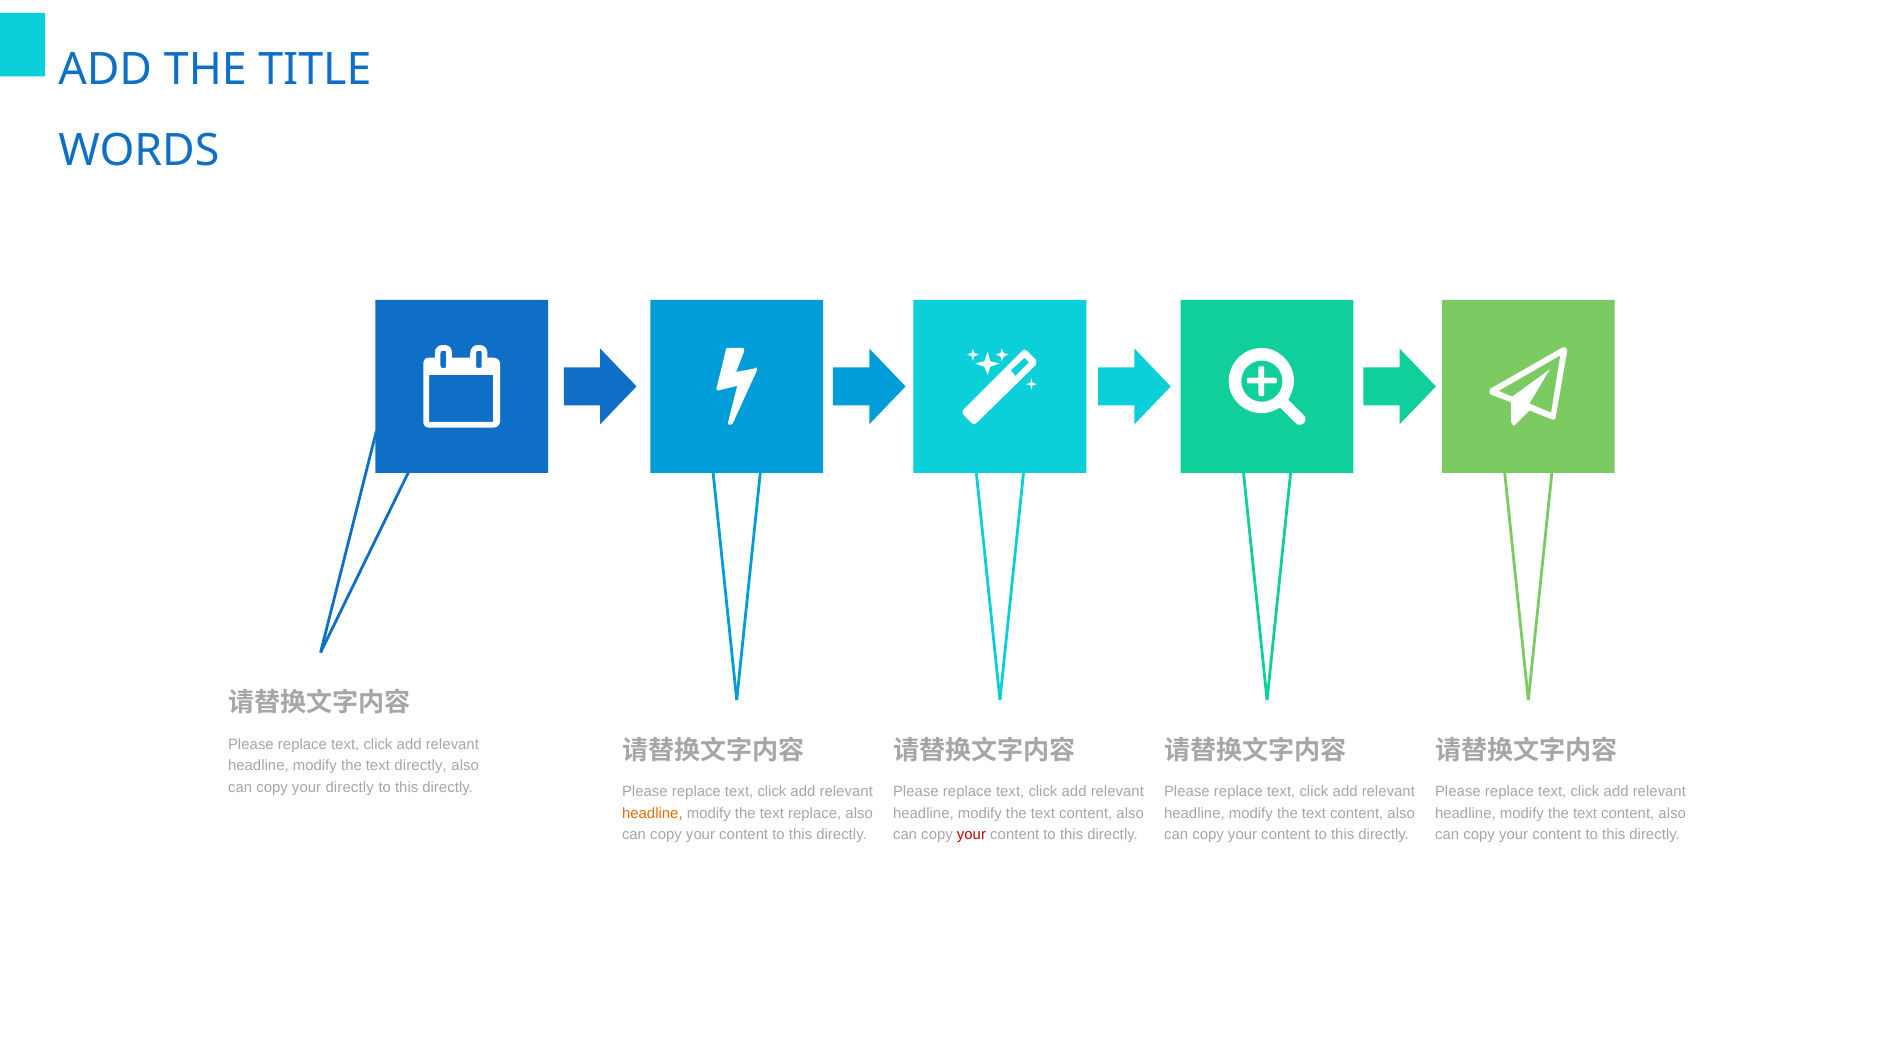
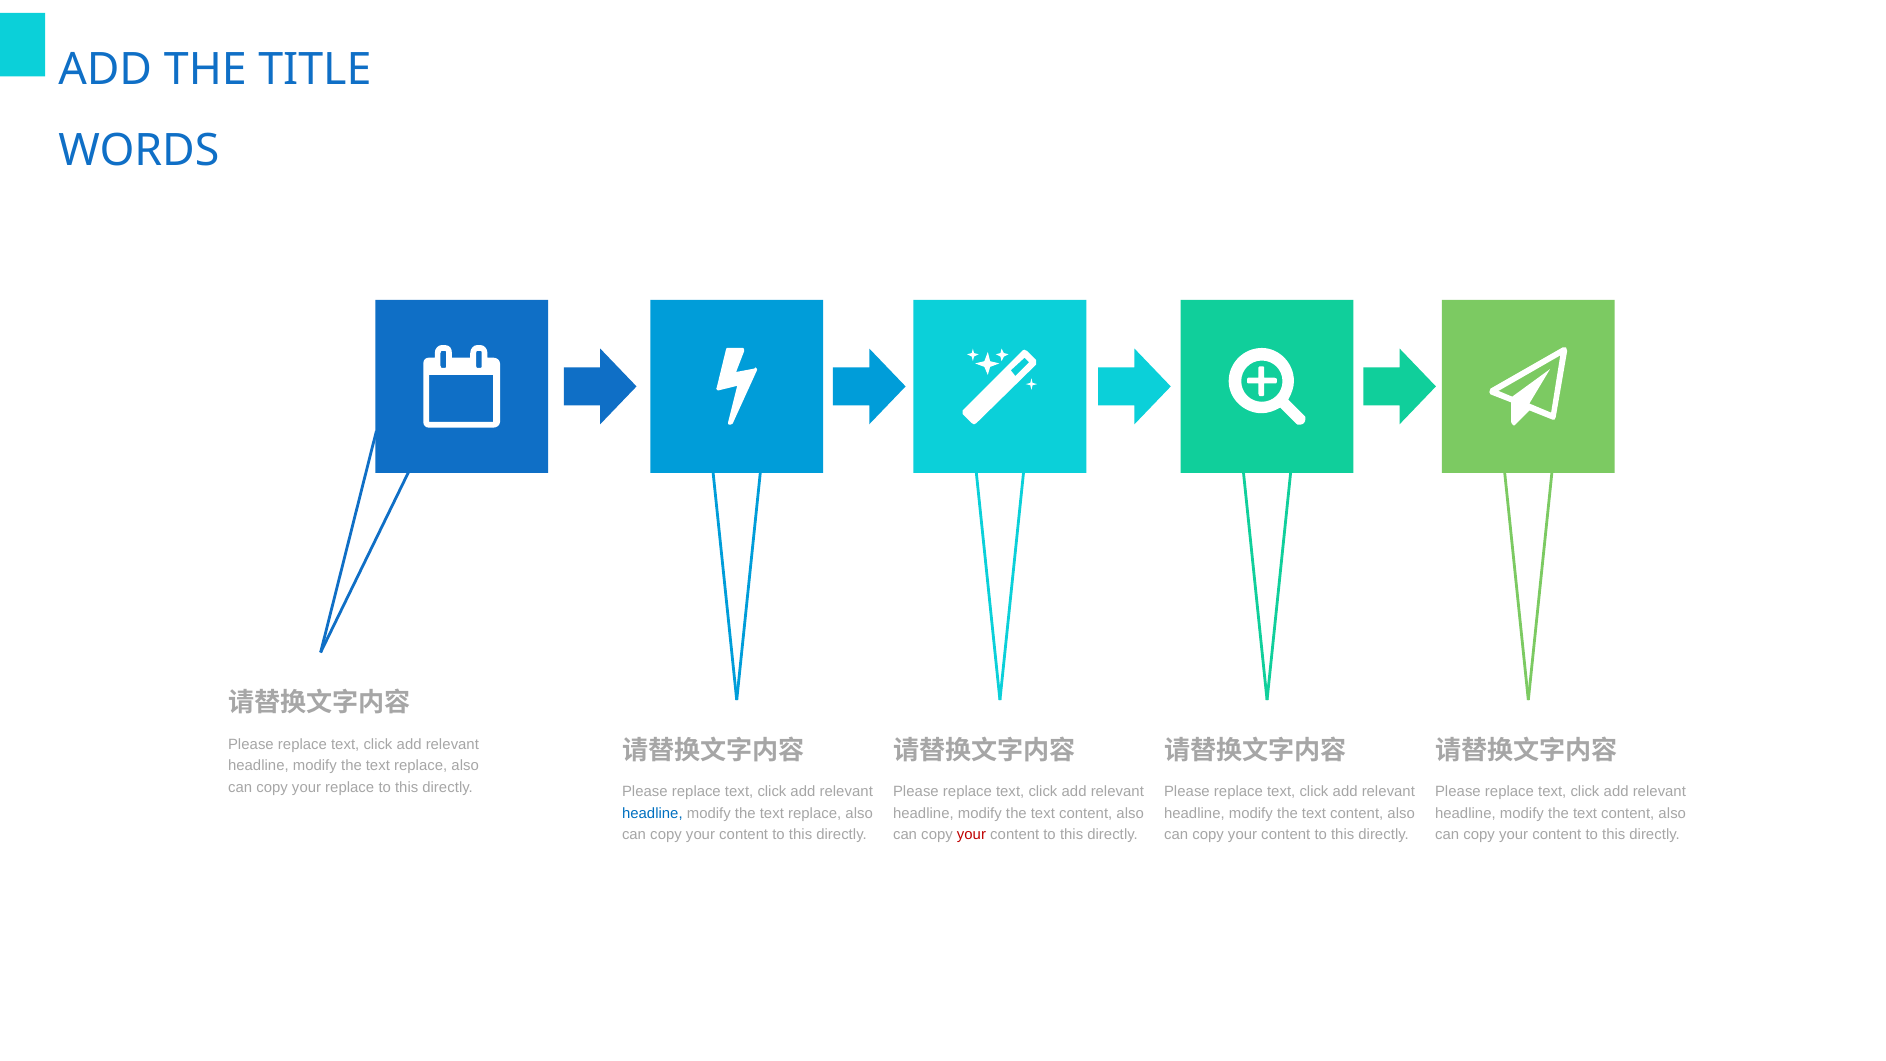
directly: directly -> replace (421, 766)
your directly: directly -> replace (350, 787)
headline colour: orange -> blue (652, 813)
